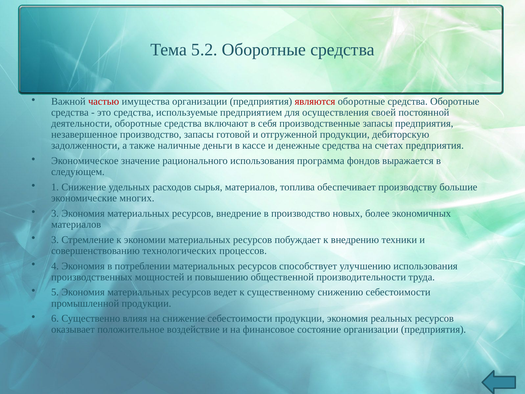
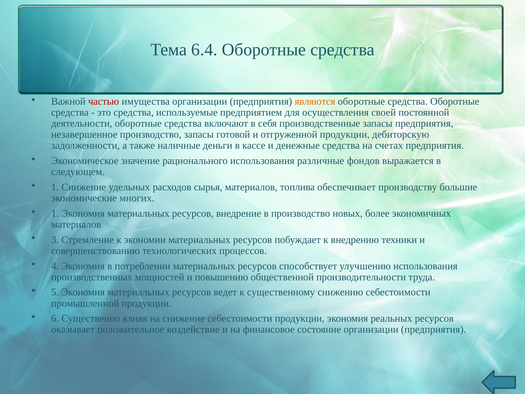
5.2: 5.2 -> 6.4 (204, 50)
являются colour: red -> orange (315, 101)
программа: программа -> различные (321, 161)
3: 3 -> 1 (55, 213)
